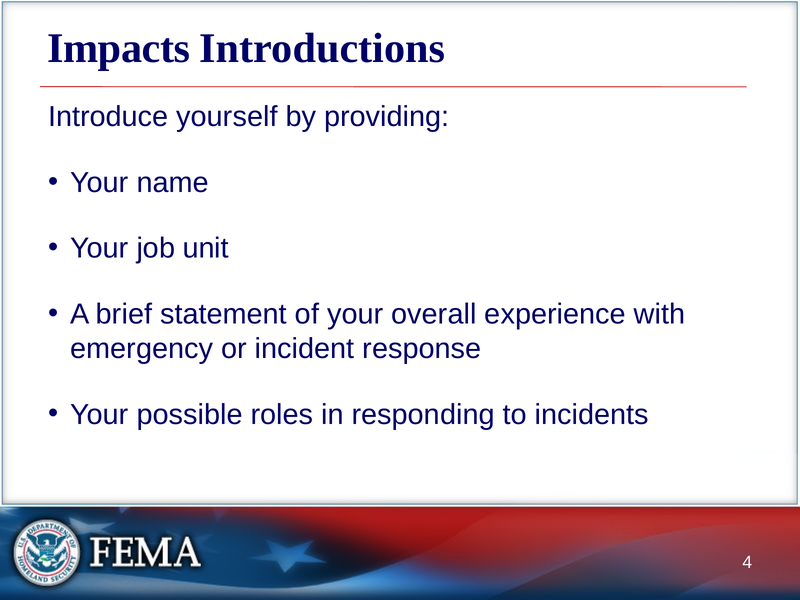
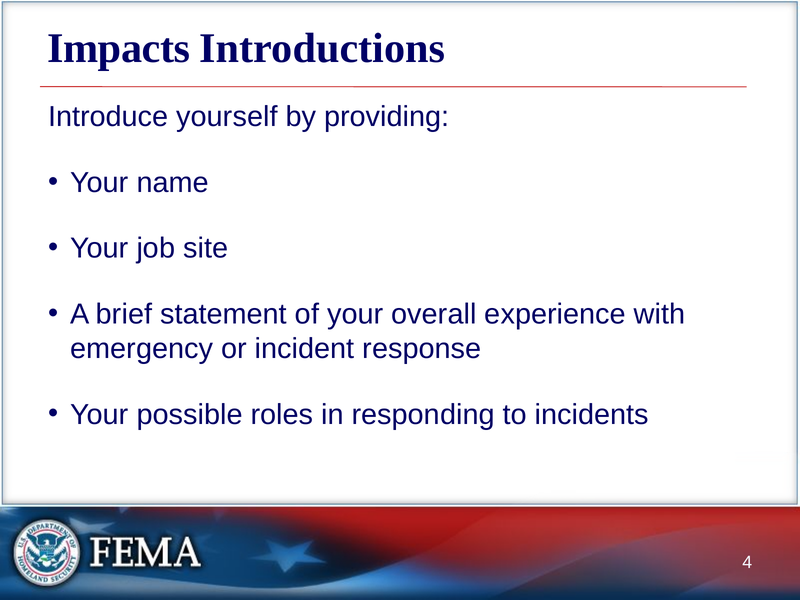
unit: unit -> site (206, 248)
